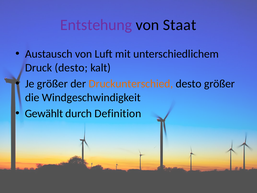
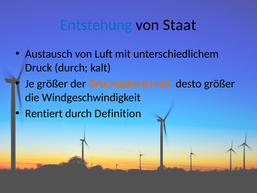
Entstehung colour: purple -> blue (96, 25)
Druck desto: desto -> durch (71, 68)
Gewählt: Gewählt -> Rentiert (44, 113)
